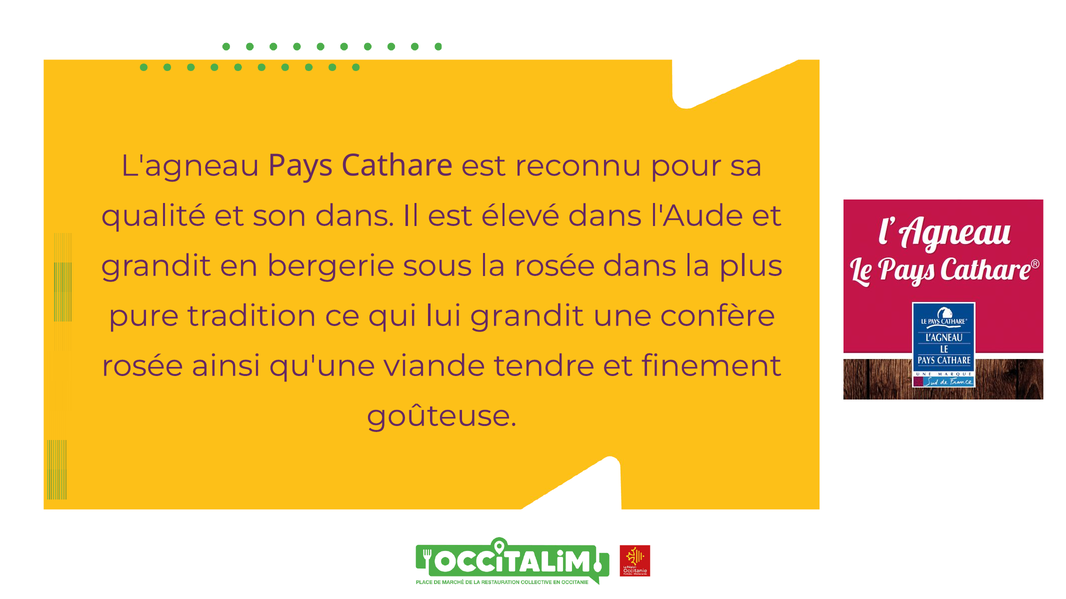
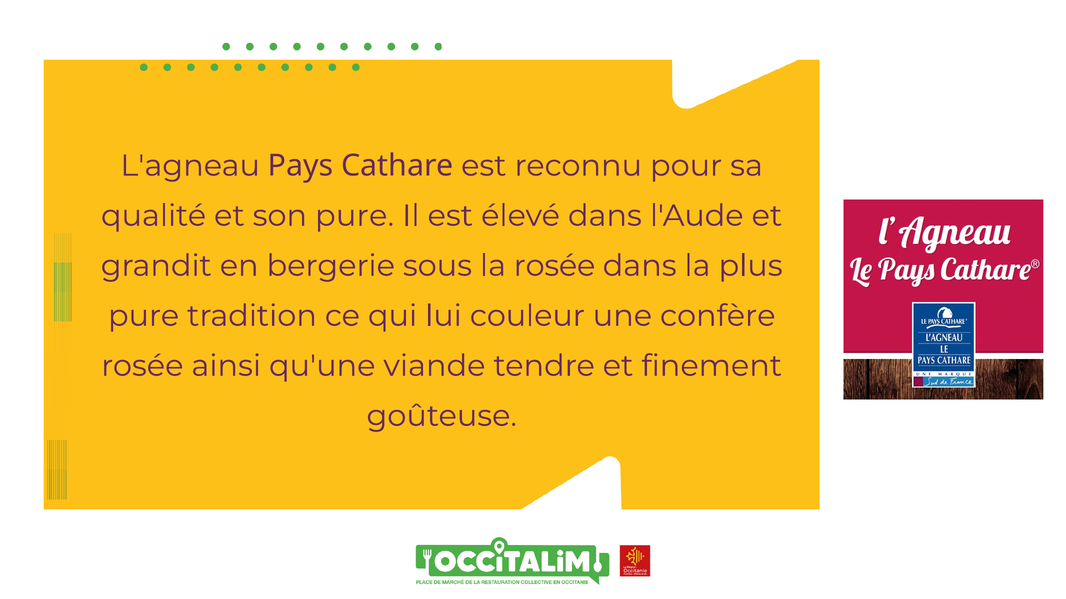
son dans: dans -> pure (355, 216)
lui grandit: grandit -> couleur (527, 316)
